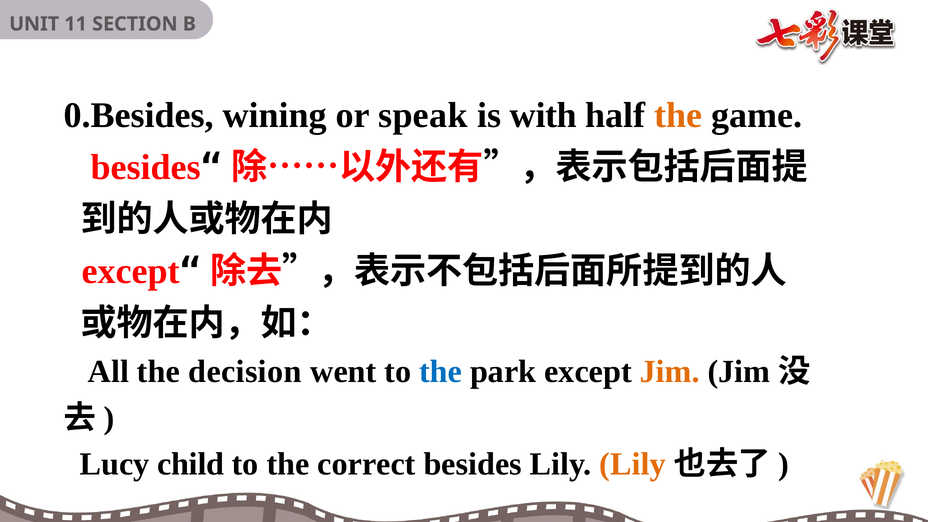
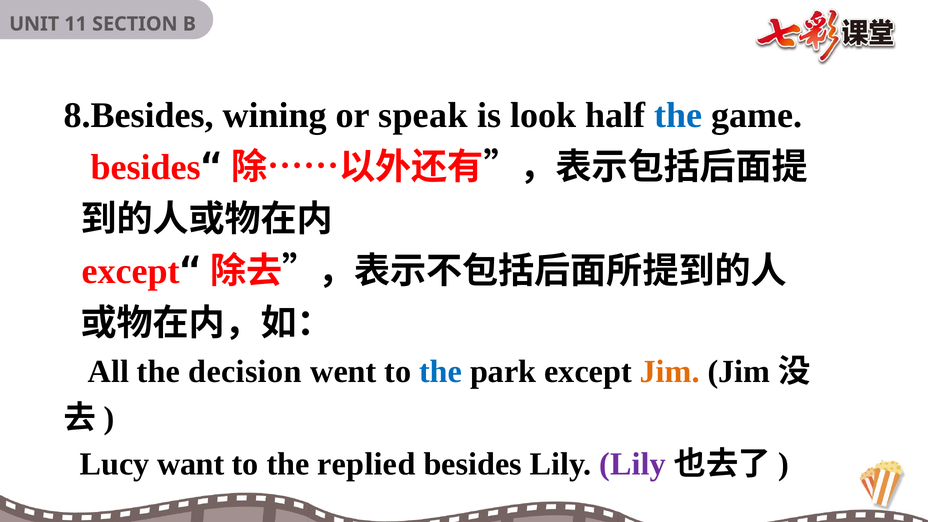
0.Besides: 0.Besides -> 8.Besides (139, 115)
with: with -> look (543, 115)
the colour: orange -> blue (678, 115)
child: child -> want (191, 464)
correct: correct -> replied (366, 464)
Lily colour: orange -> purple (633, 464)
